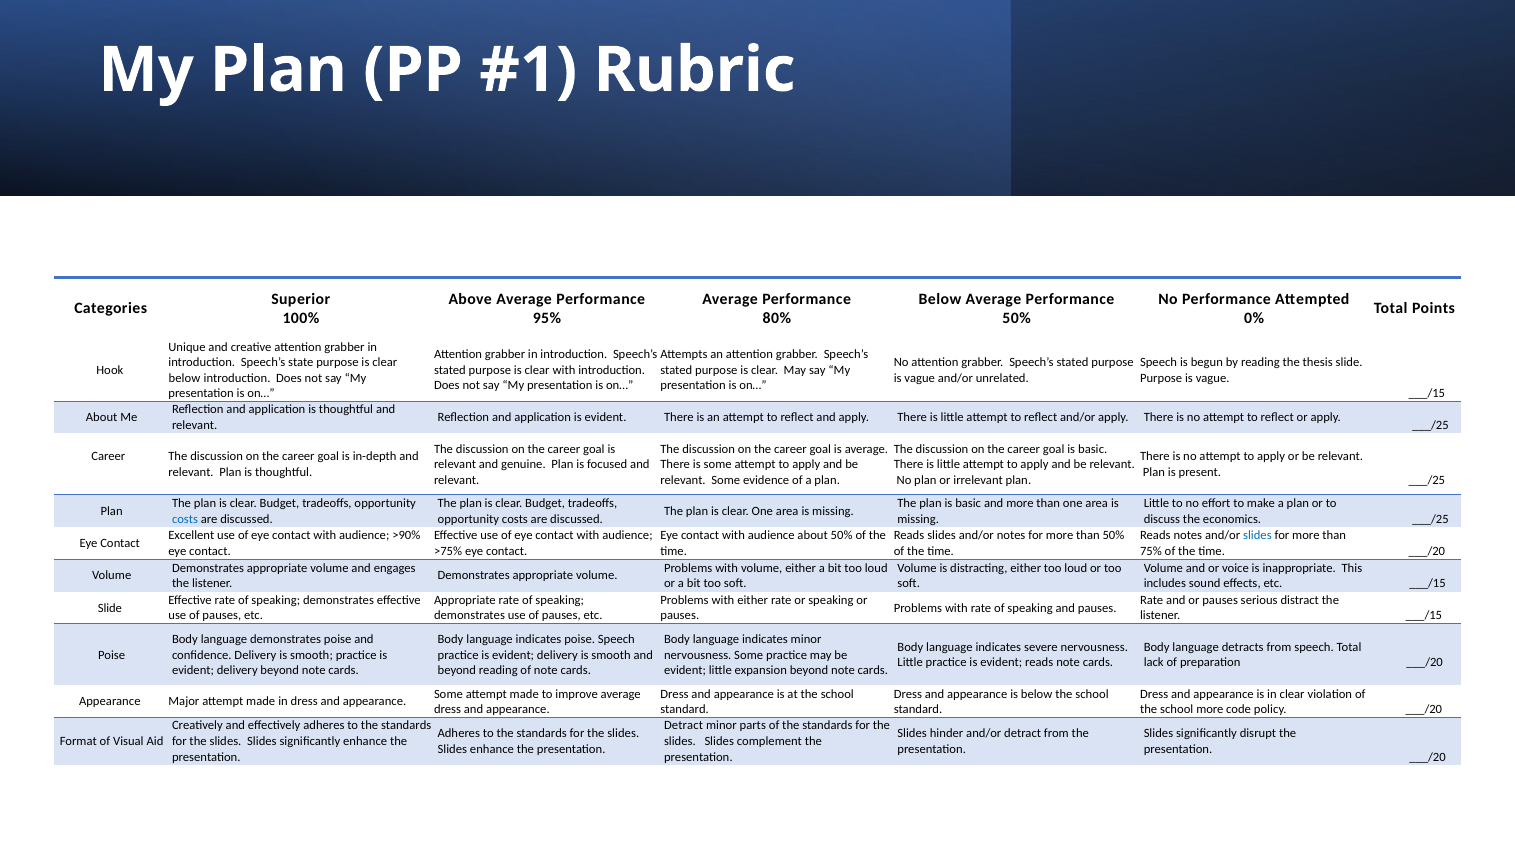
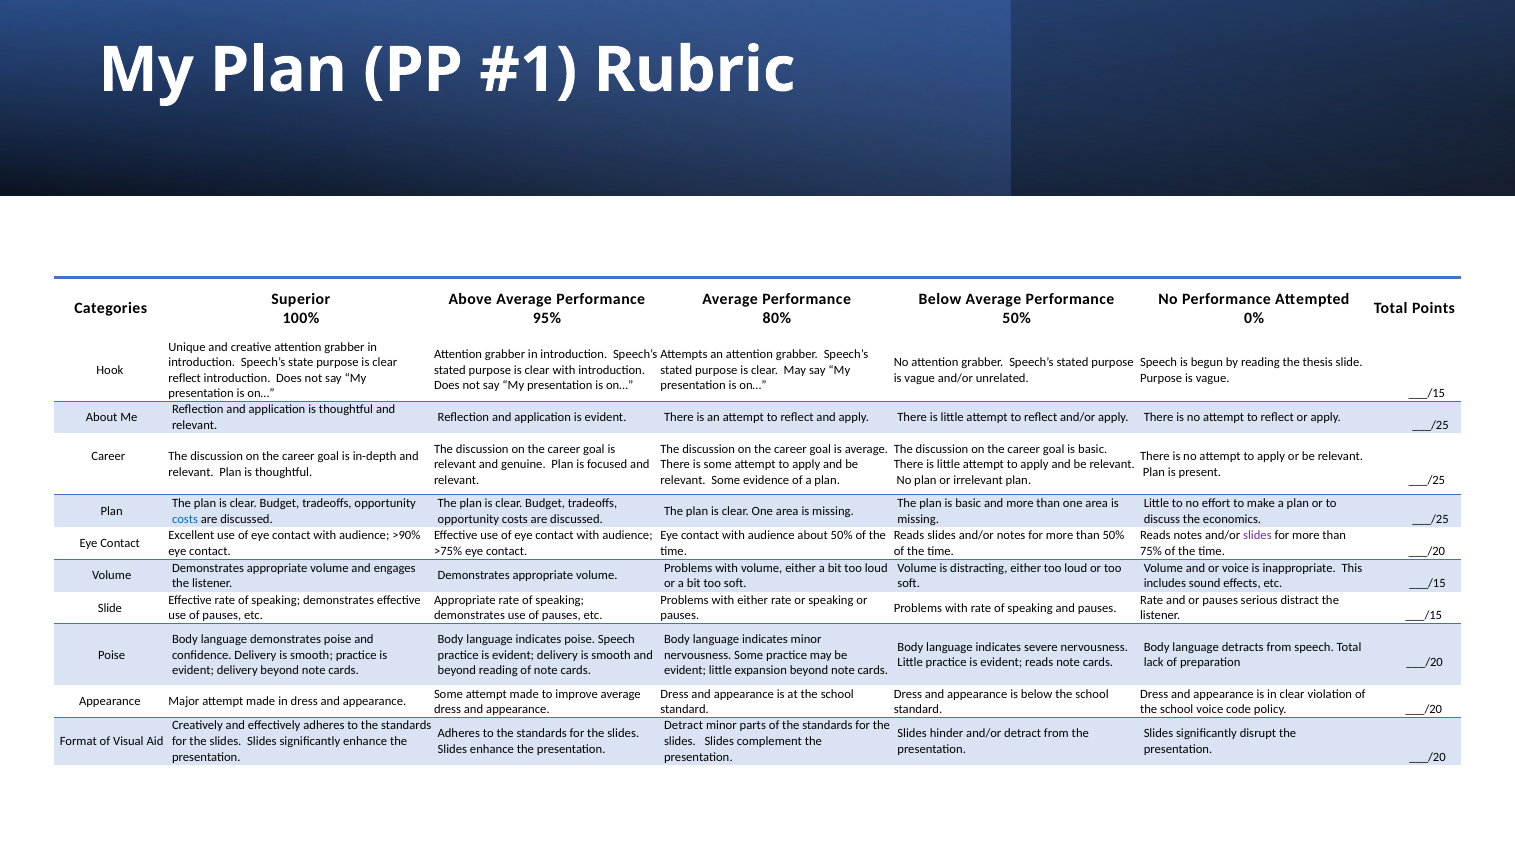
below: below -> reflect (185, 378)
slides colour: blue -> purple (1257, 536)
school more: more -> voice (1210, 710)
